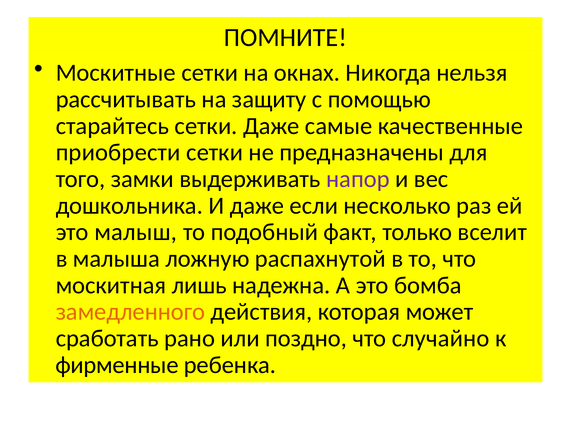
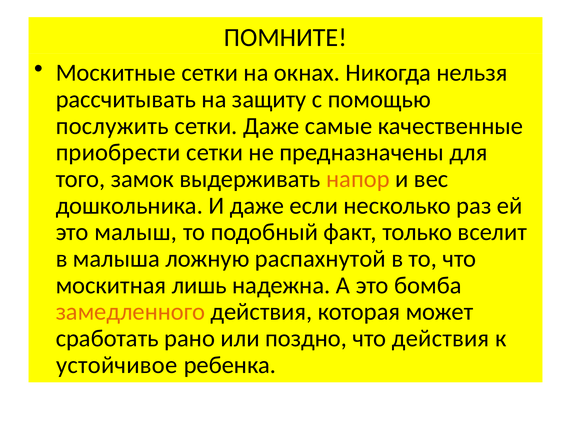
старайтесь: старайтесь -> послужить (112, 126)
замки: замки -> замок (142, 179)
напор colour: purple -> orange (358, 179)
что случайно: случайно -> действия (441, 339)
фирменные: фирменные -> устойчивое (117, 365)
